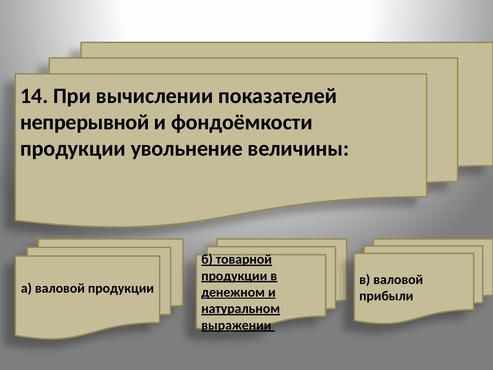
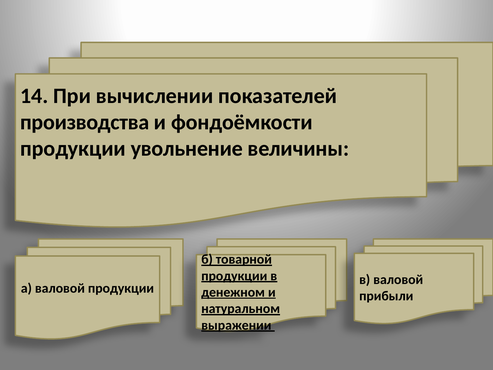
непрерывной: непрерывной -> производства (85, 122)
